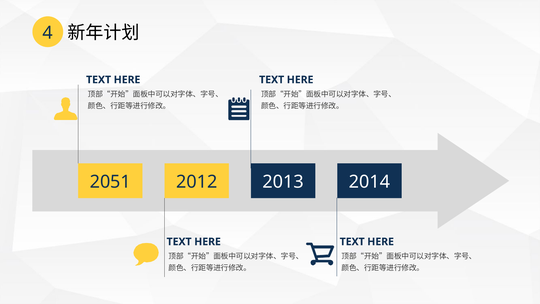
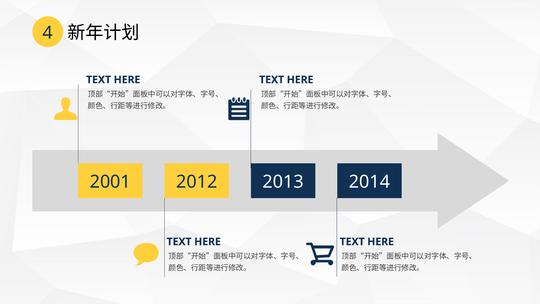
2051: 2051 -> 2001 (110, 182)
